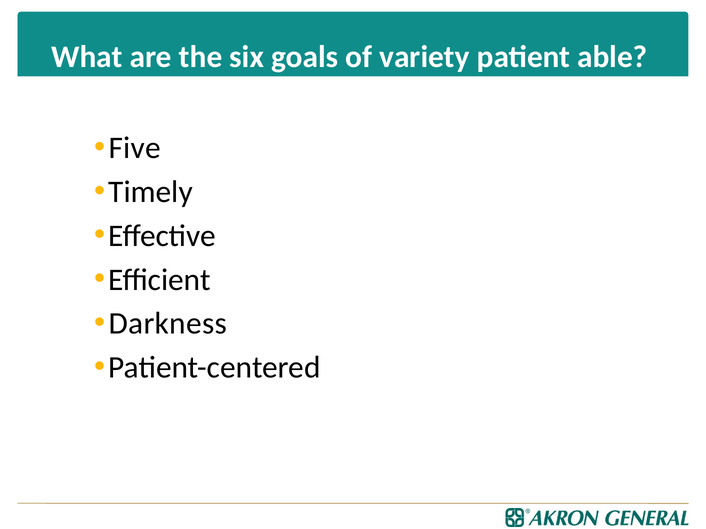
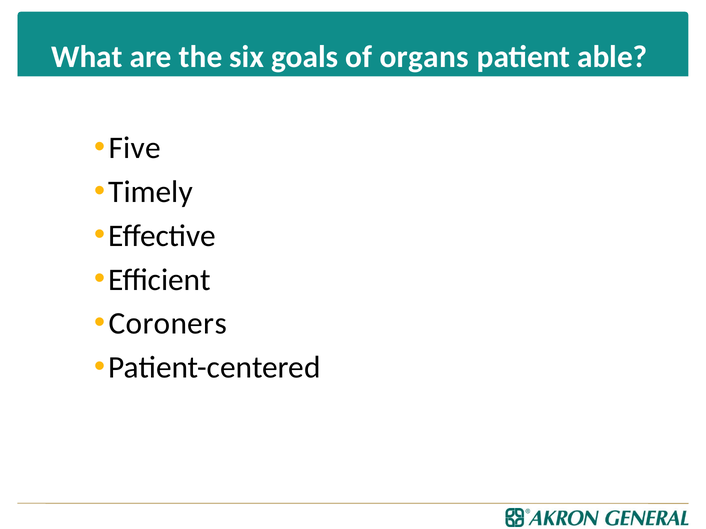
variety: variety -> organs (424, 57)
Darkness: Darkness -> Coroners (168, 324)
